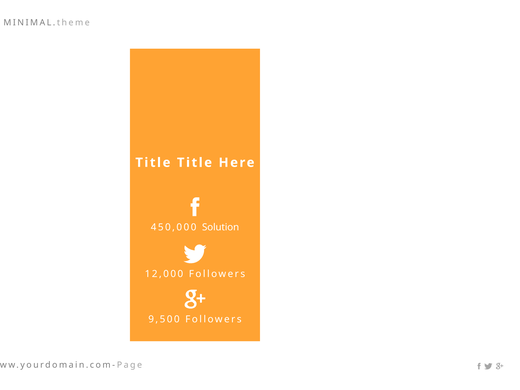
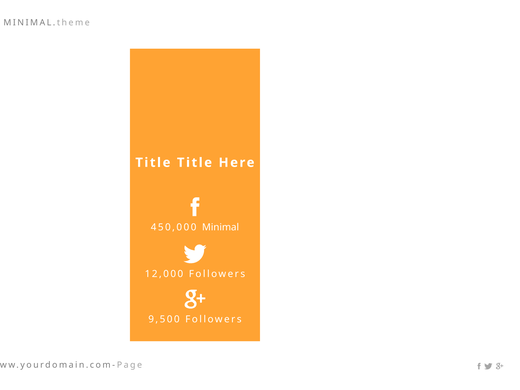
Solution: Solution -> Minimal (221, 227)
